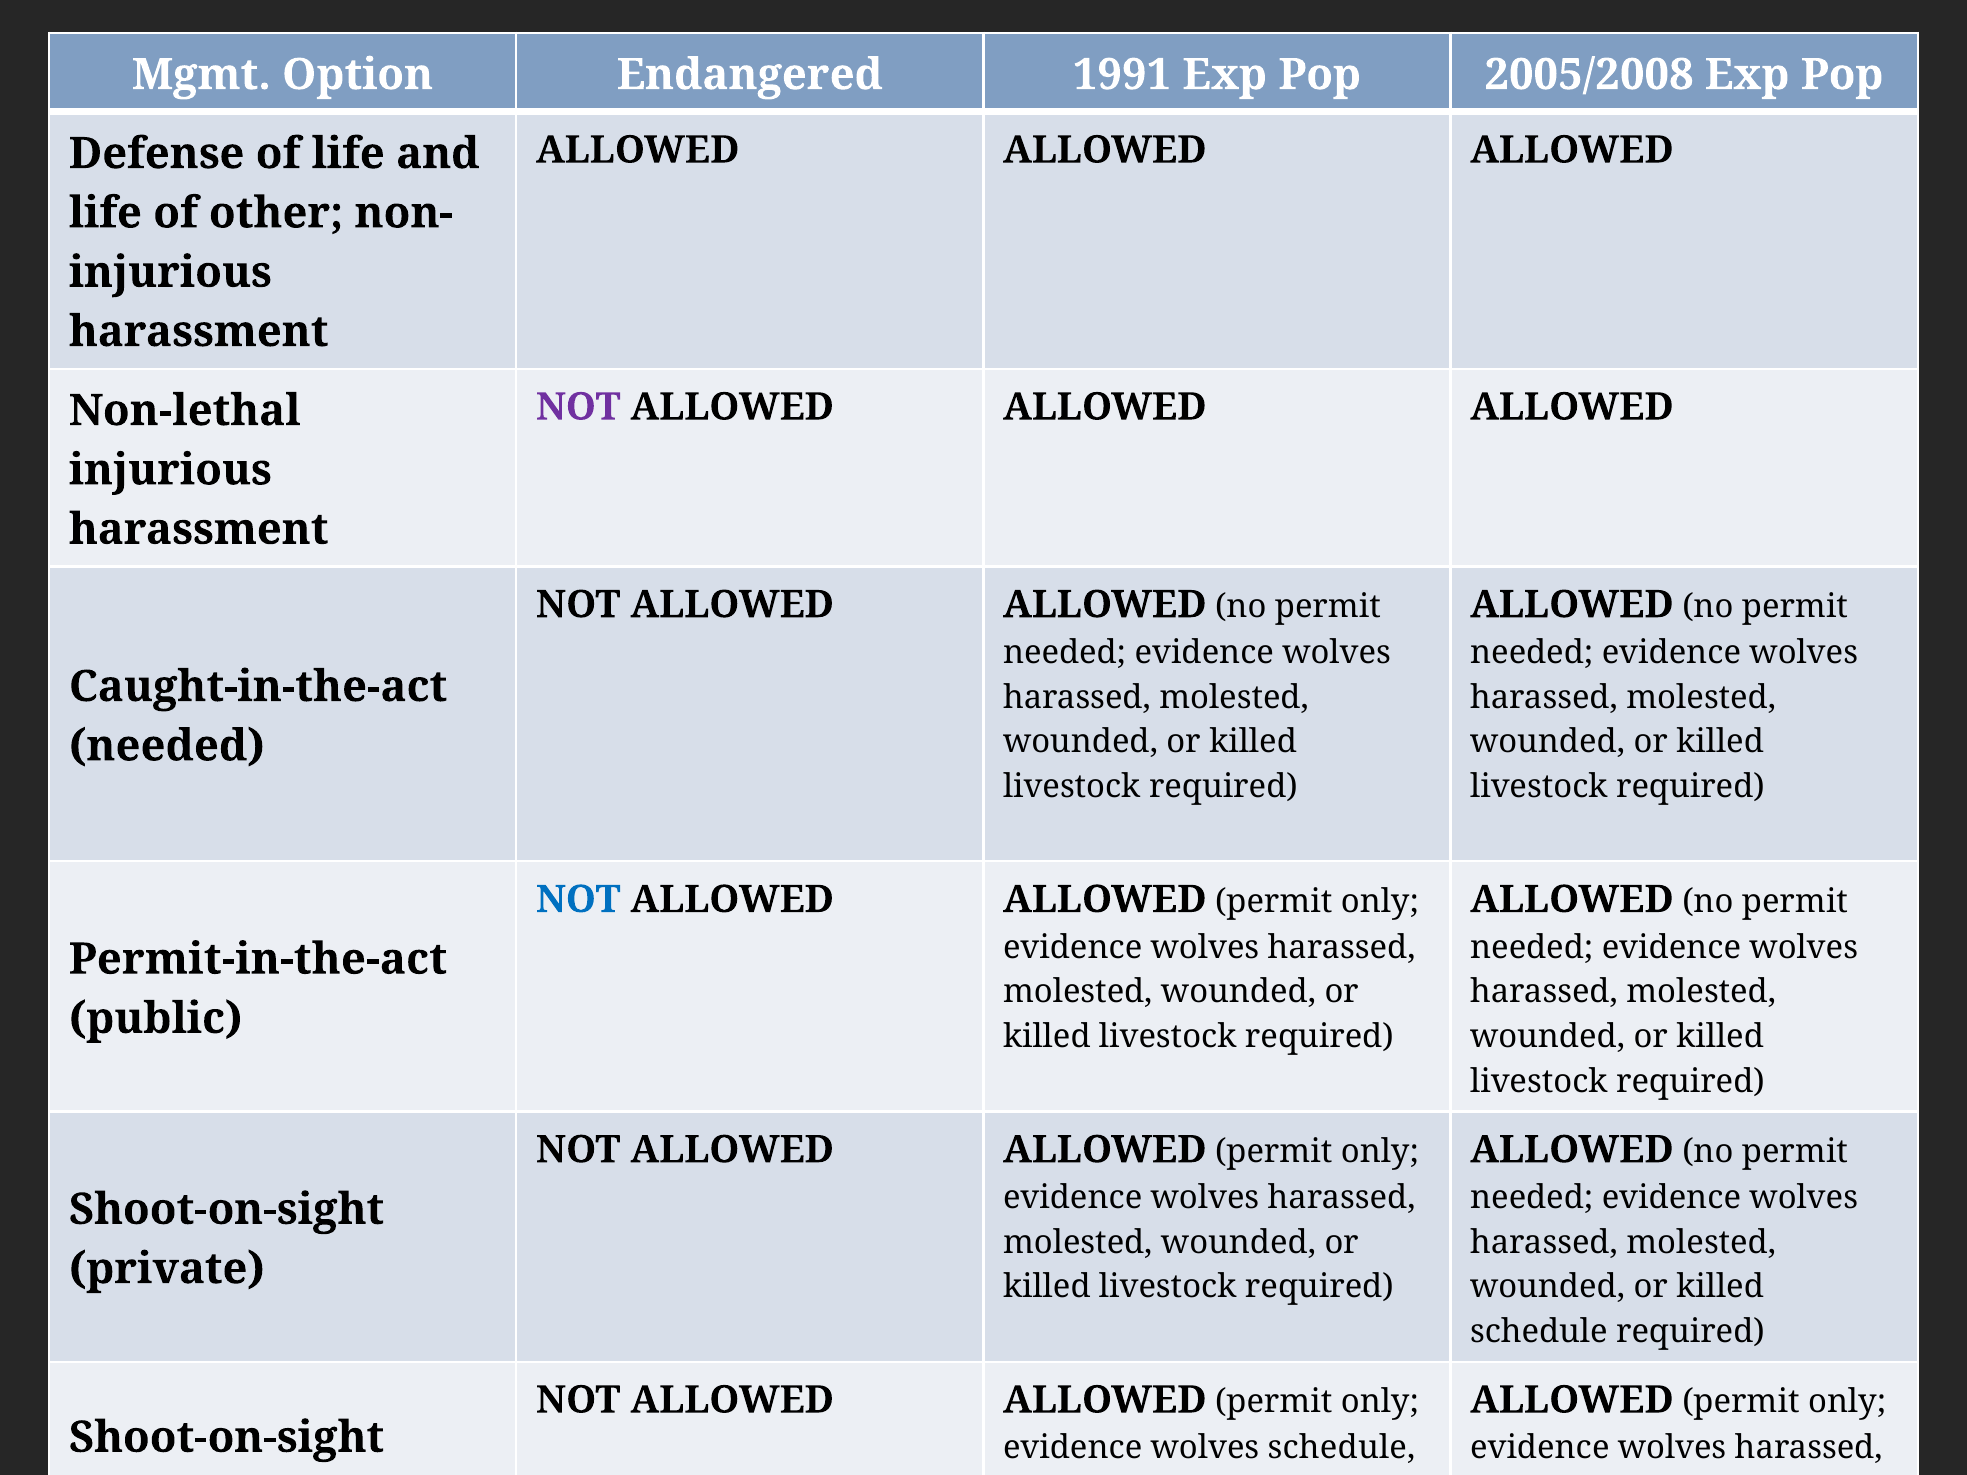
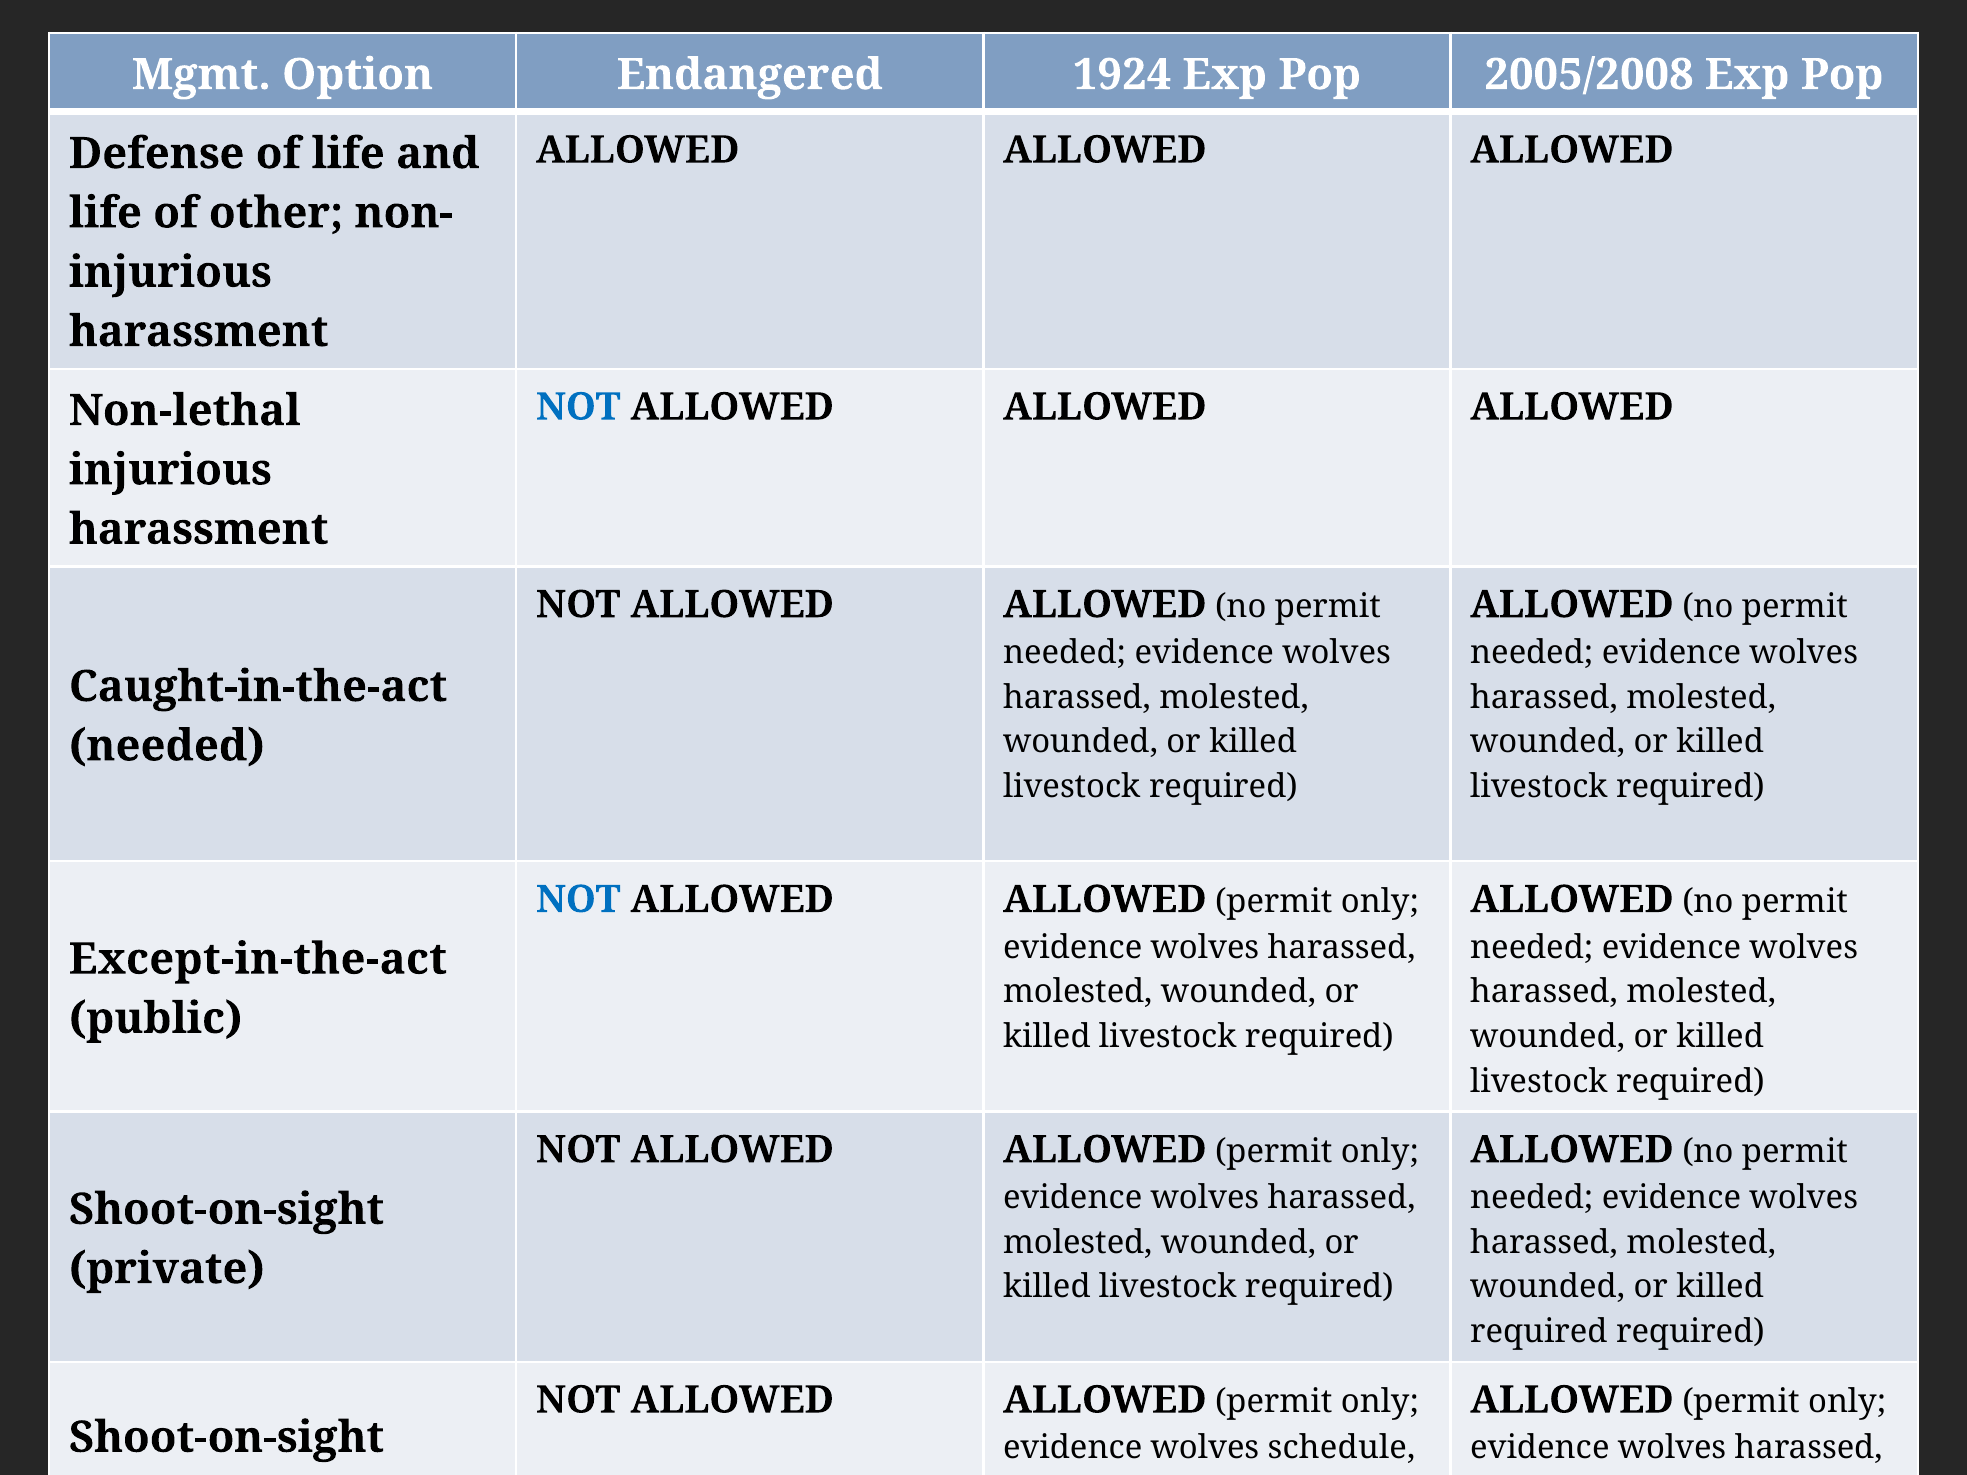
1991: 1991 -> 1924 (1122, 75)
NOT colour: purple -> blue (578, 407)
Permit-in-the-act: Permit-in-the-act -> Except-in-the-act (258, 959)
schedule: schedule -> required (1539, 1332)
